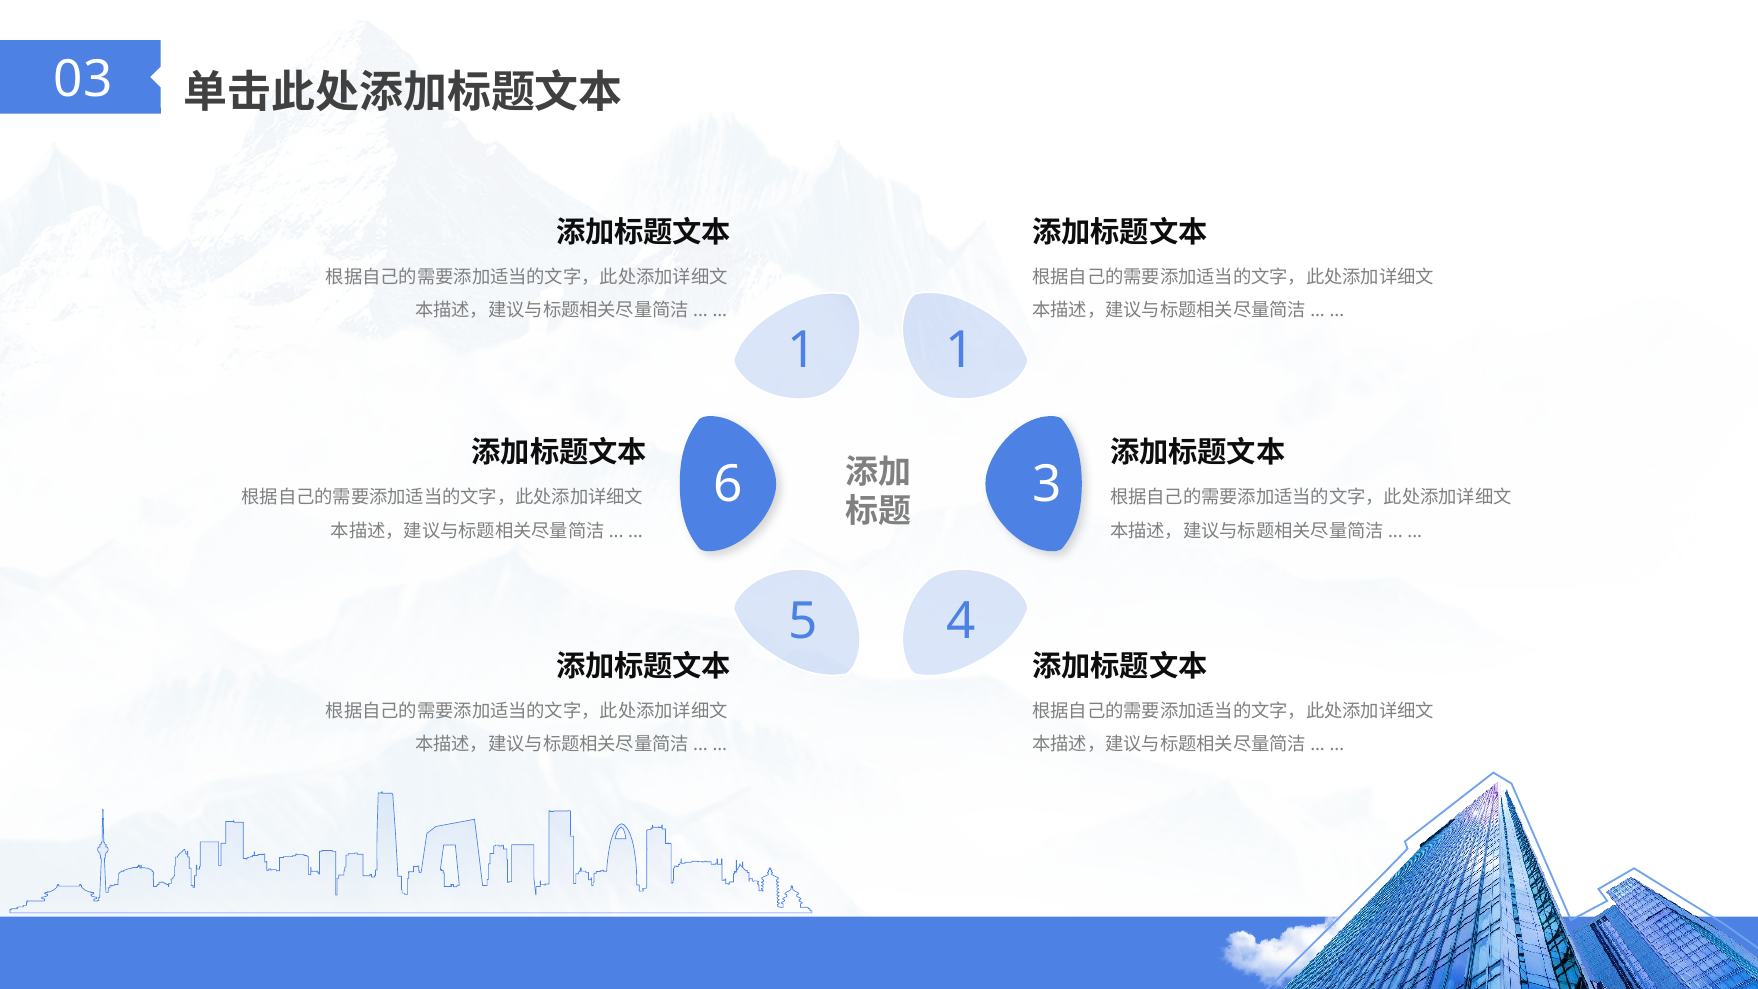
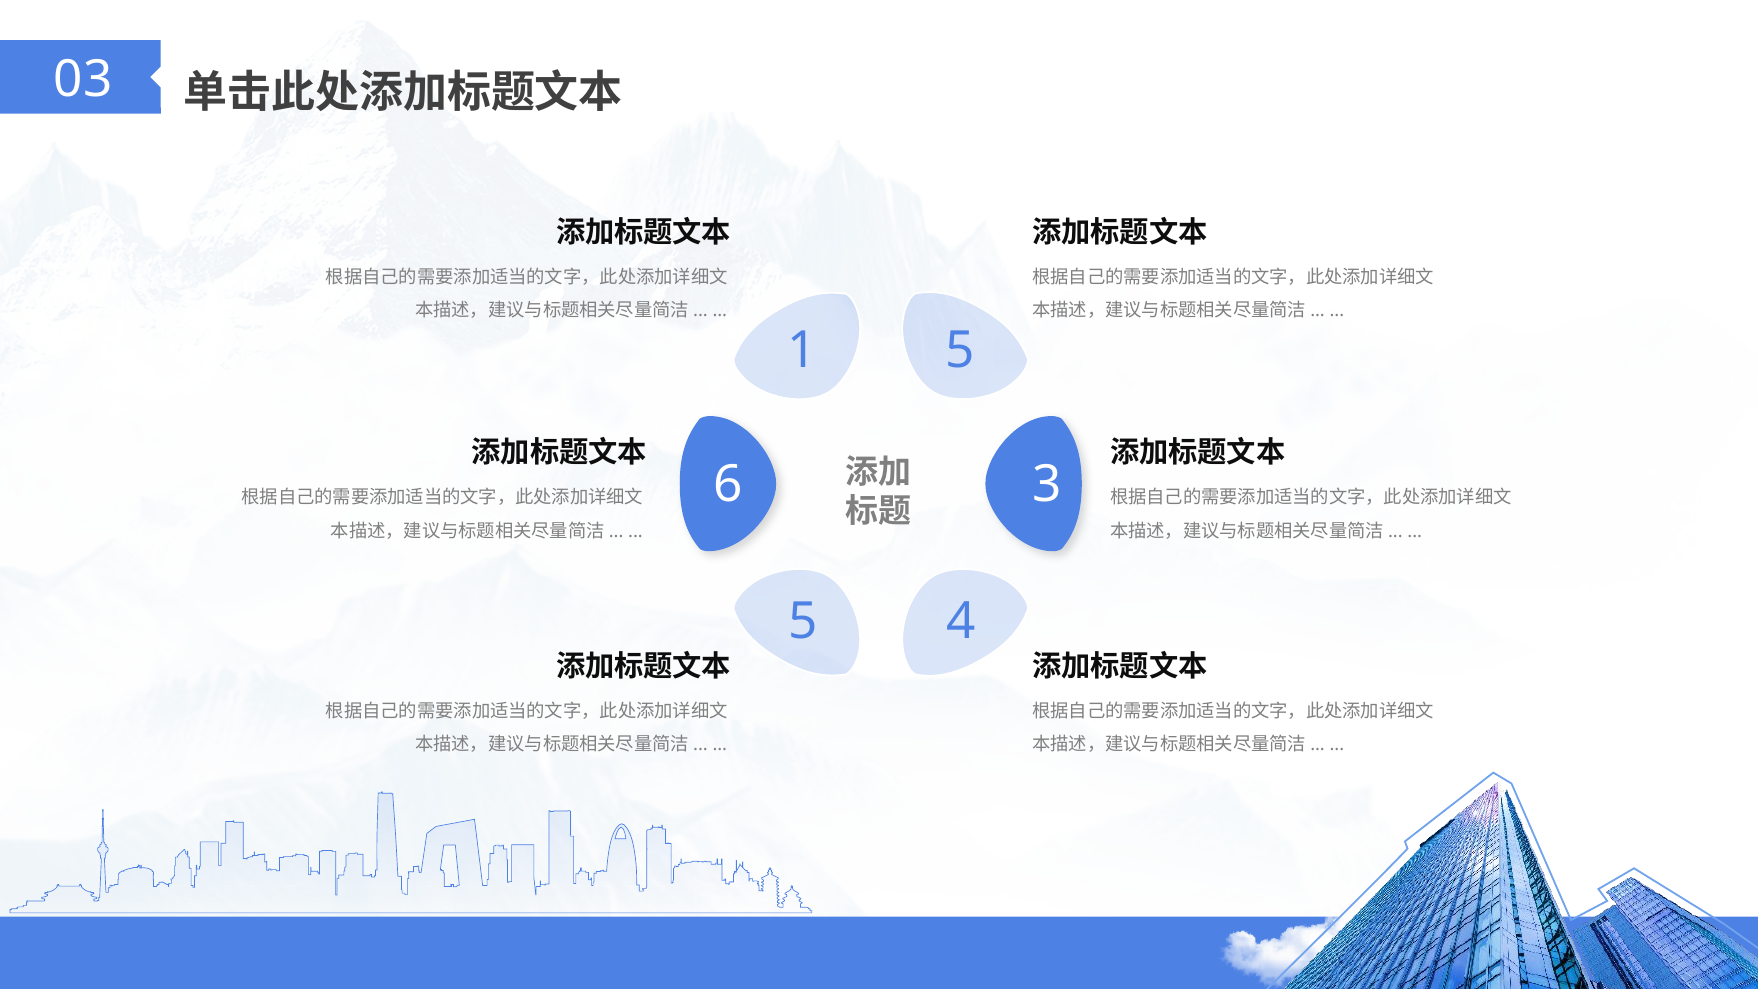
1 1: 1 -> 5 (960, 350)
